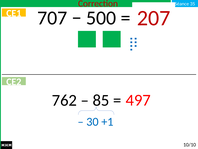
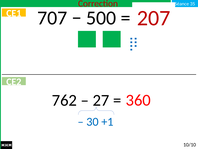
85: 85 -> 27 (101, 100)
497: 497 -> 360 (138, 100)
